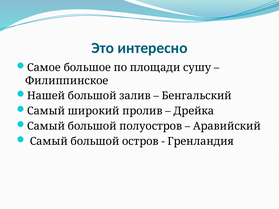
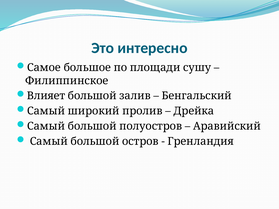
Нашей: Нашей -> Влияет (46, 96)
